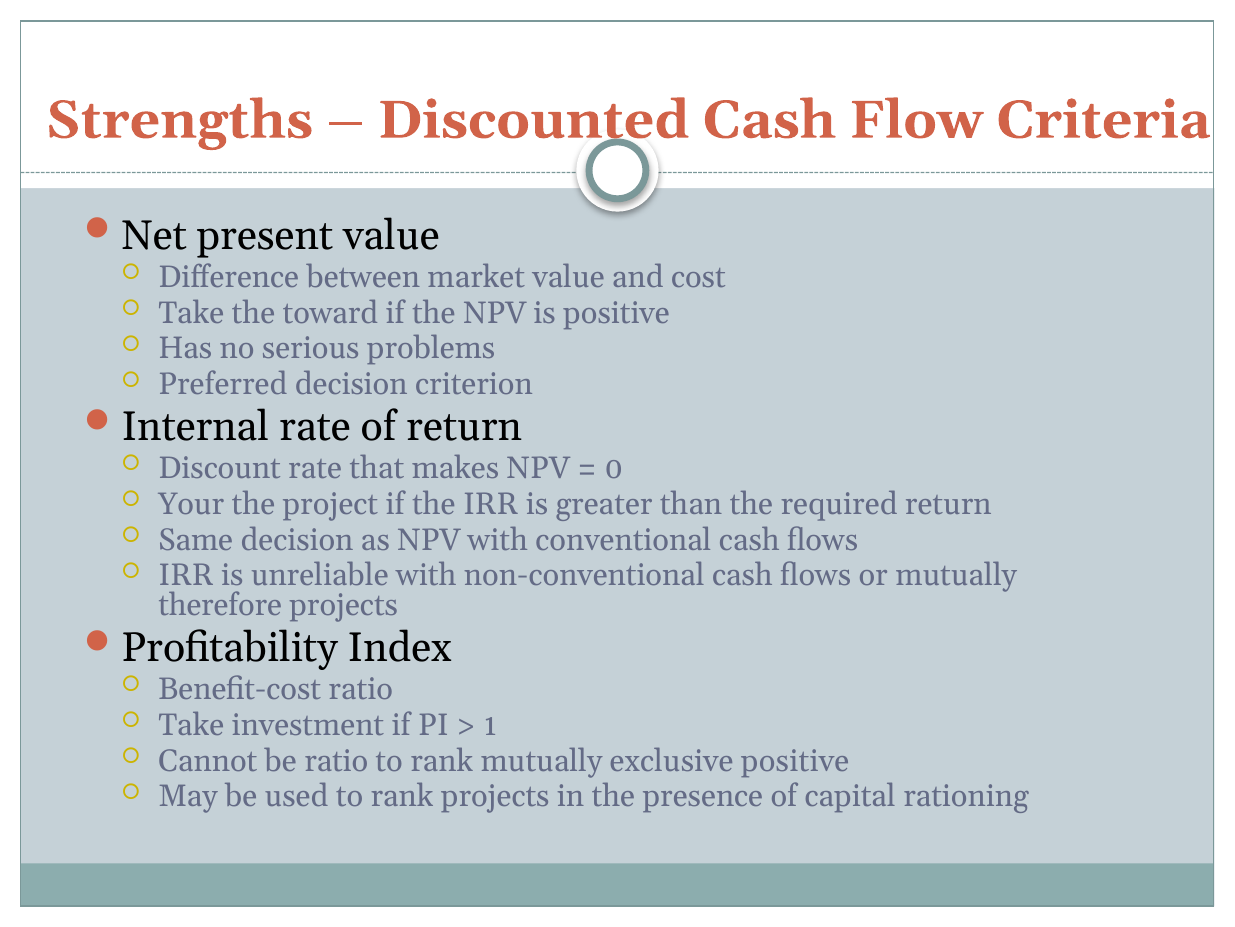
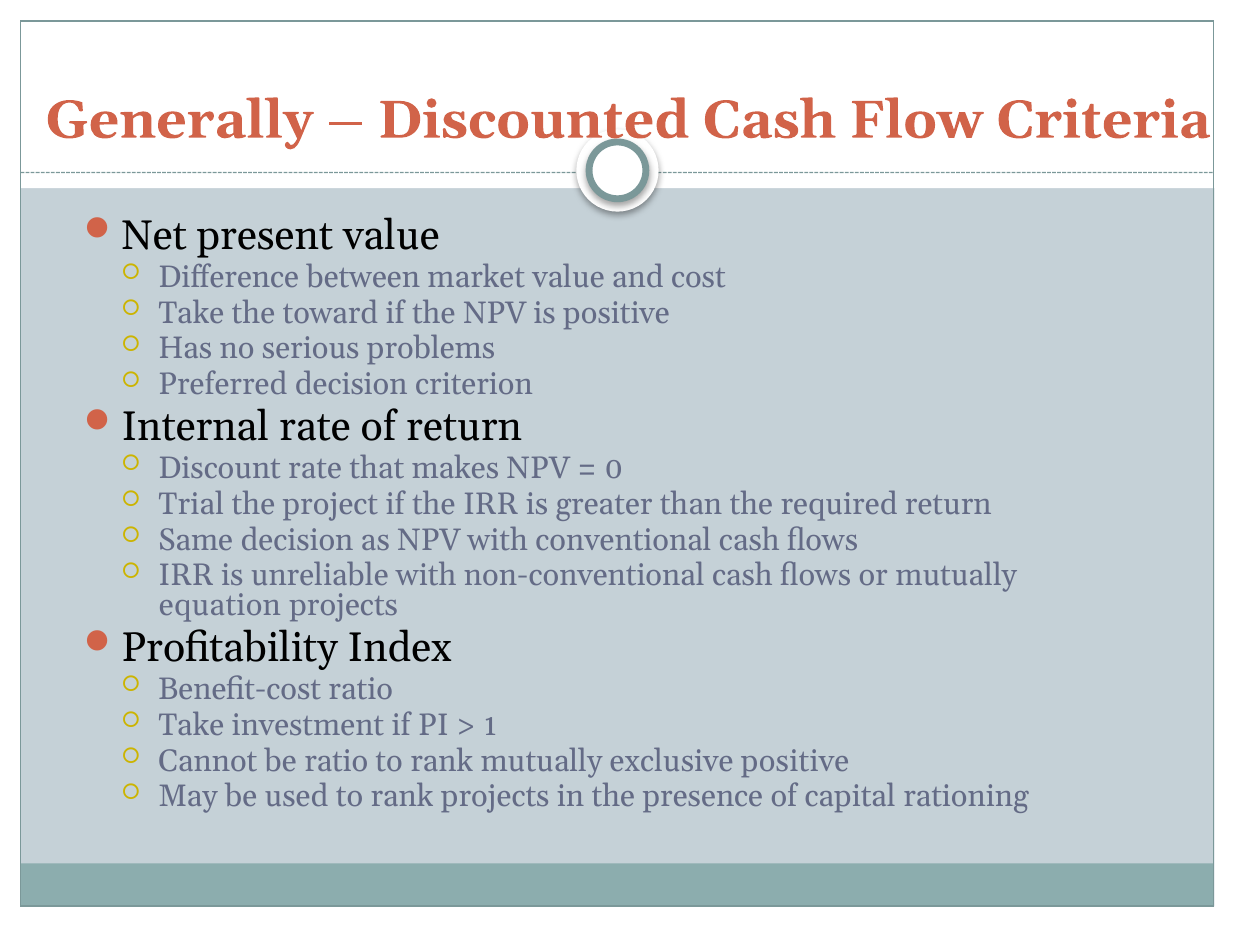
Strengths: Strengths -> Generally (179, 120)
Your: Your -> Trial (191, 504)
therefore: therefore -> equation (220, 605)
